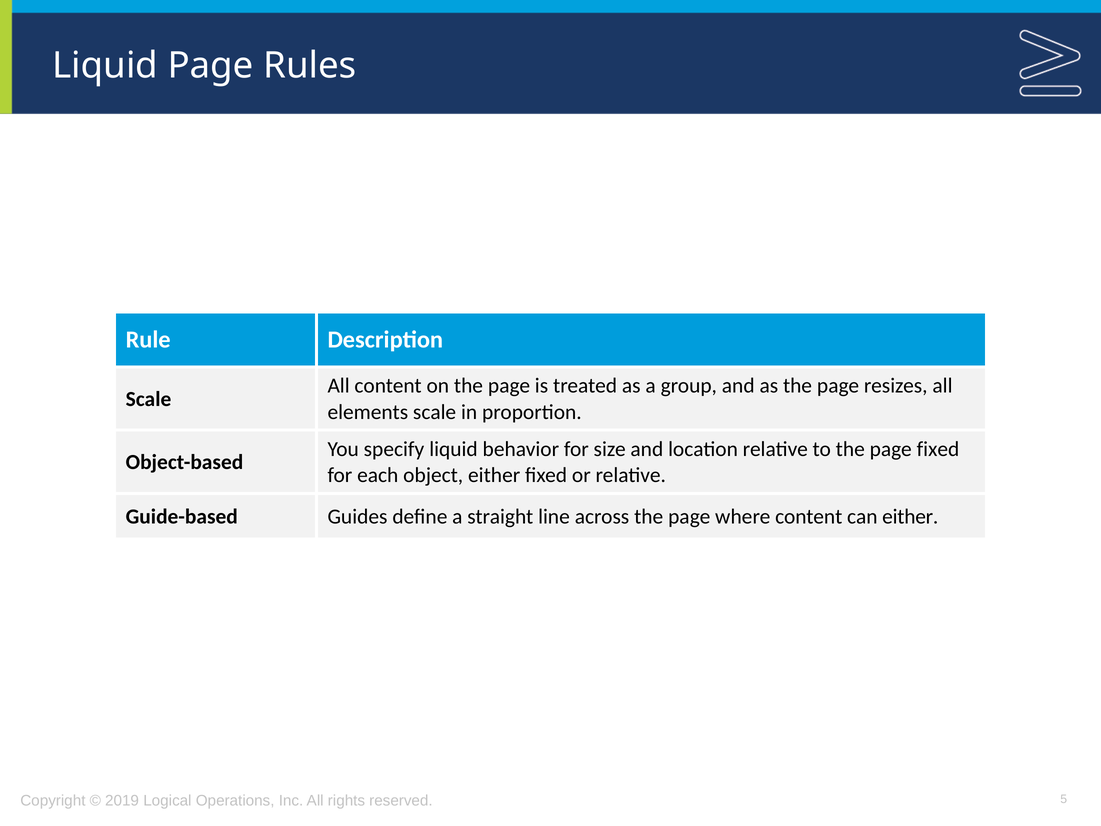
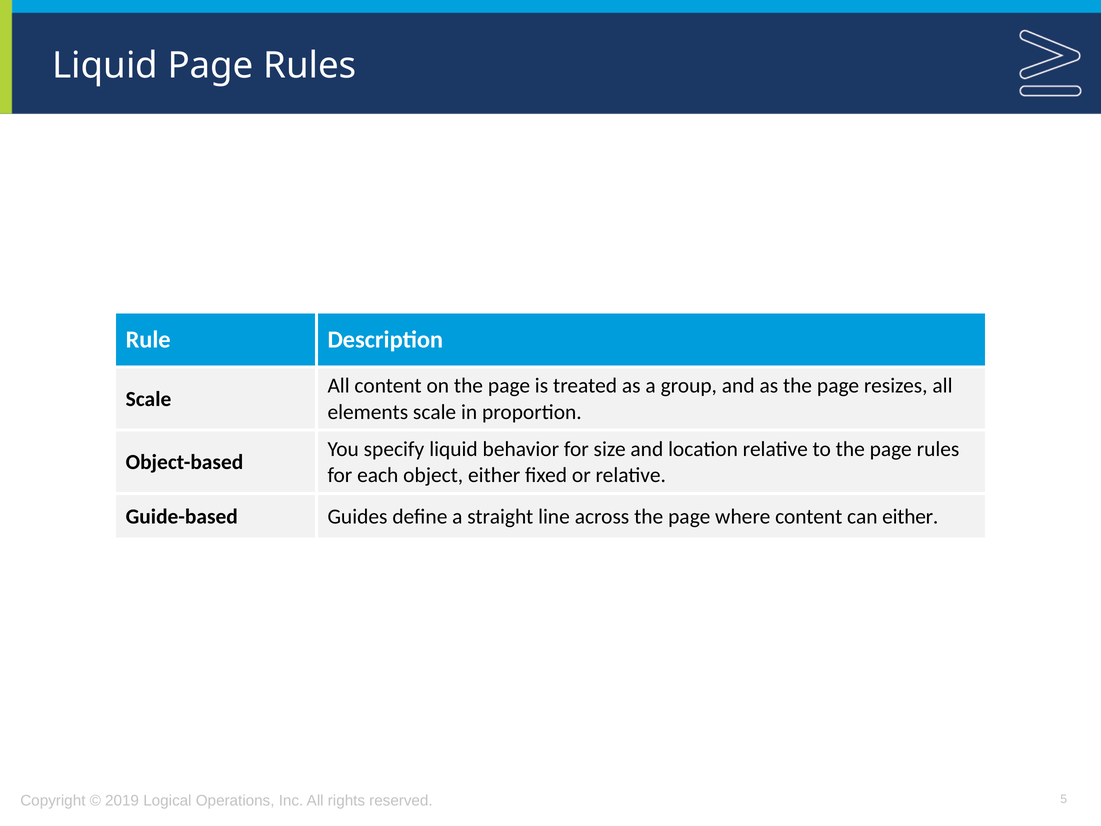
the page fixed: fixed -> rules (938, 449)
